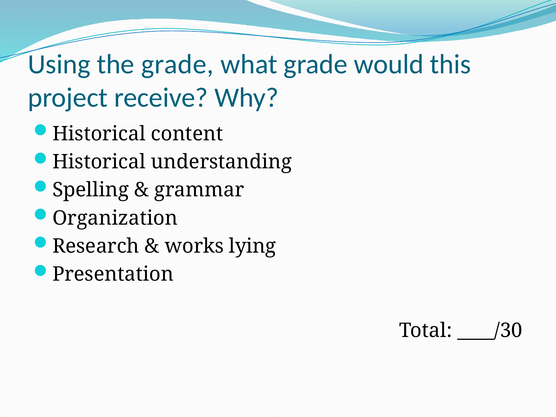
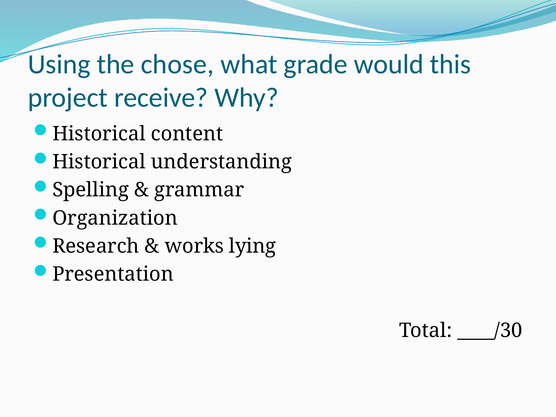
the grade: grade -> chose (177, 64)
